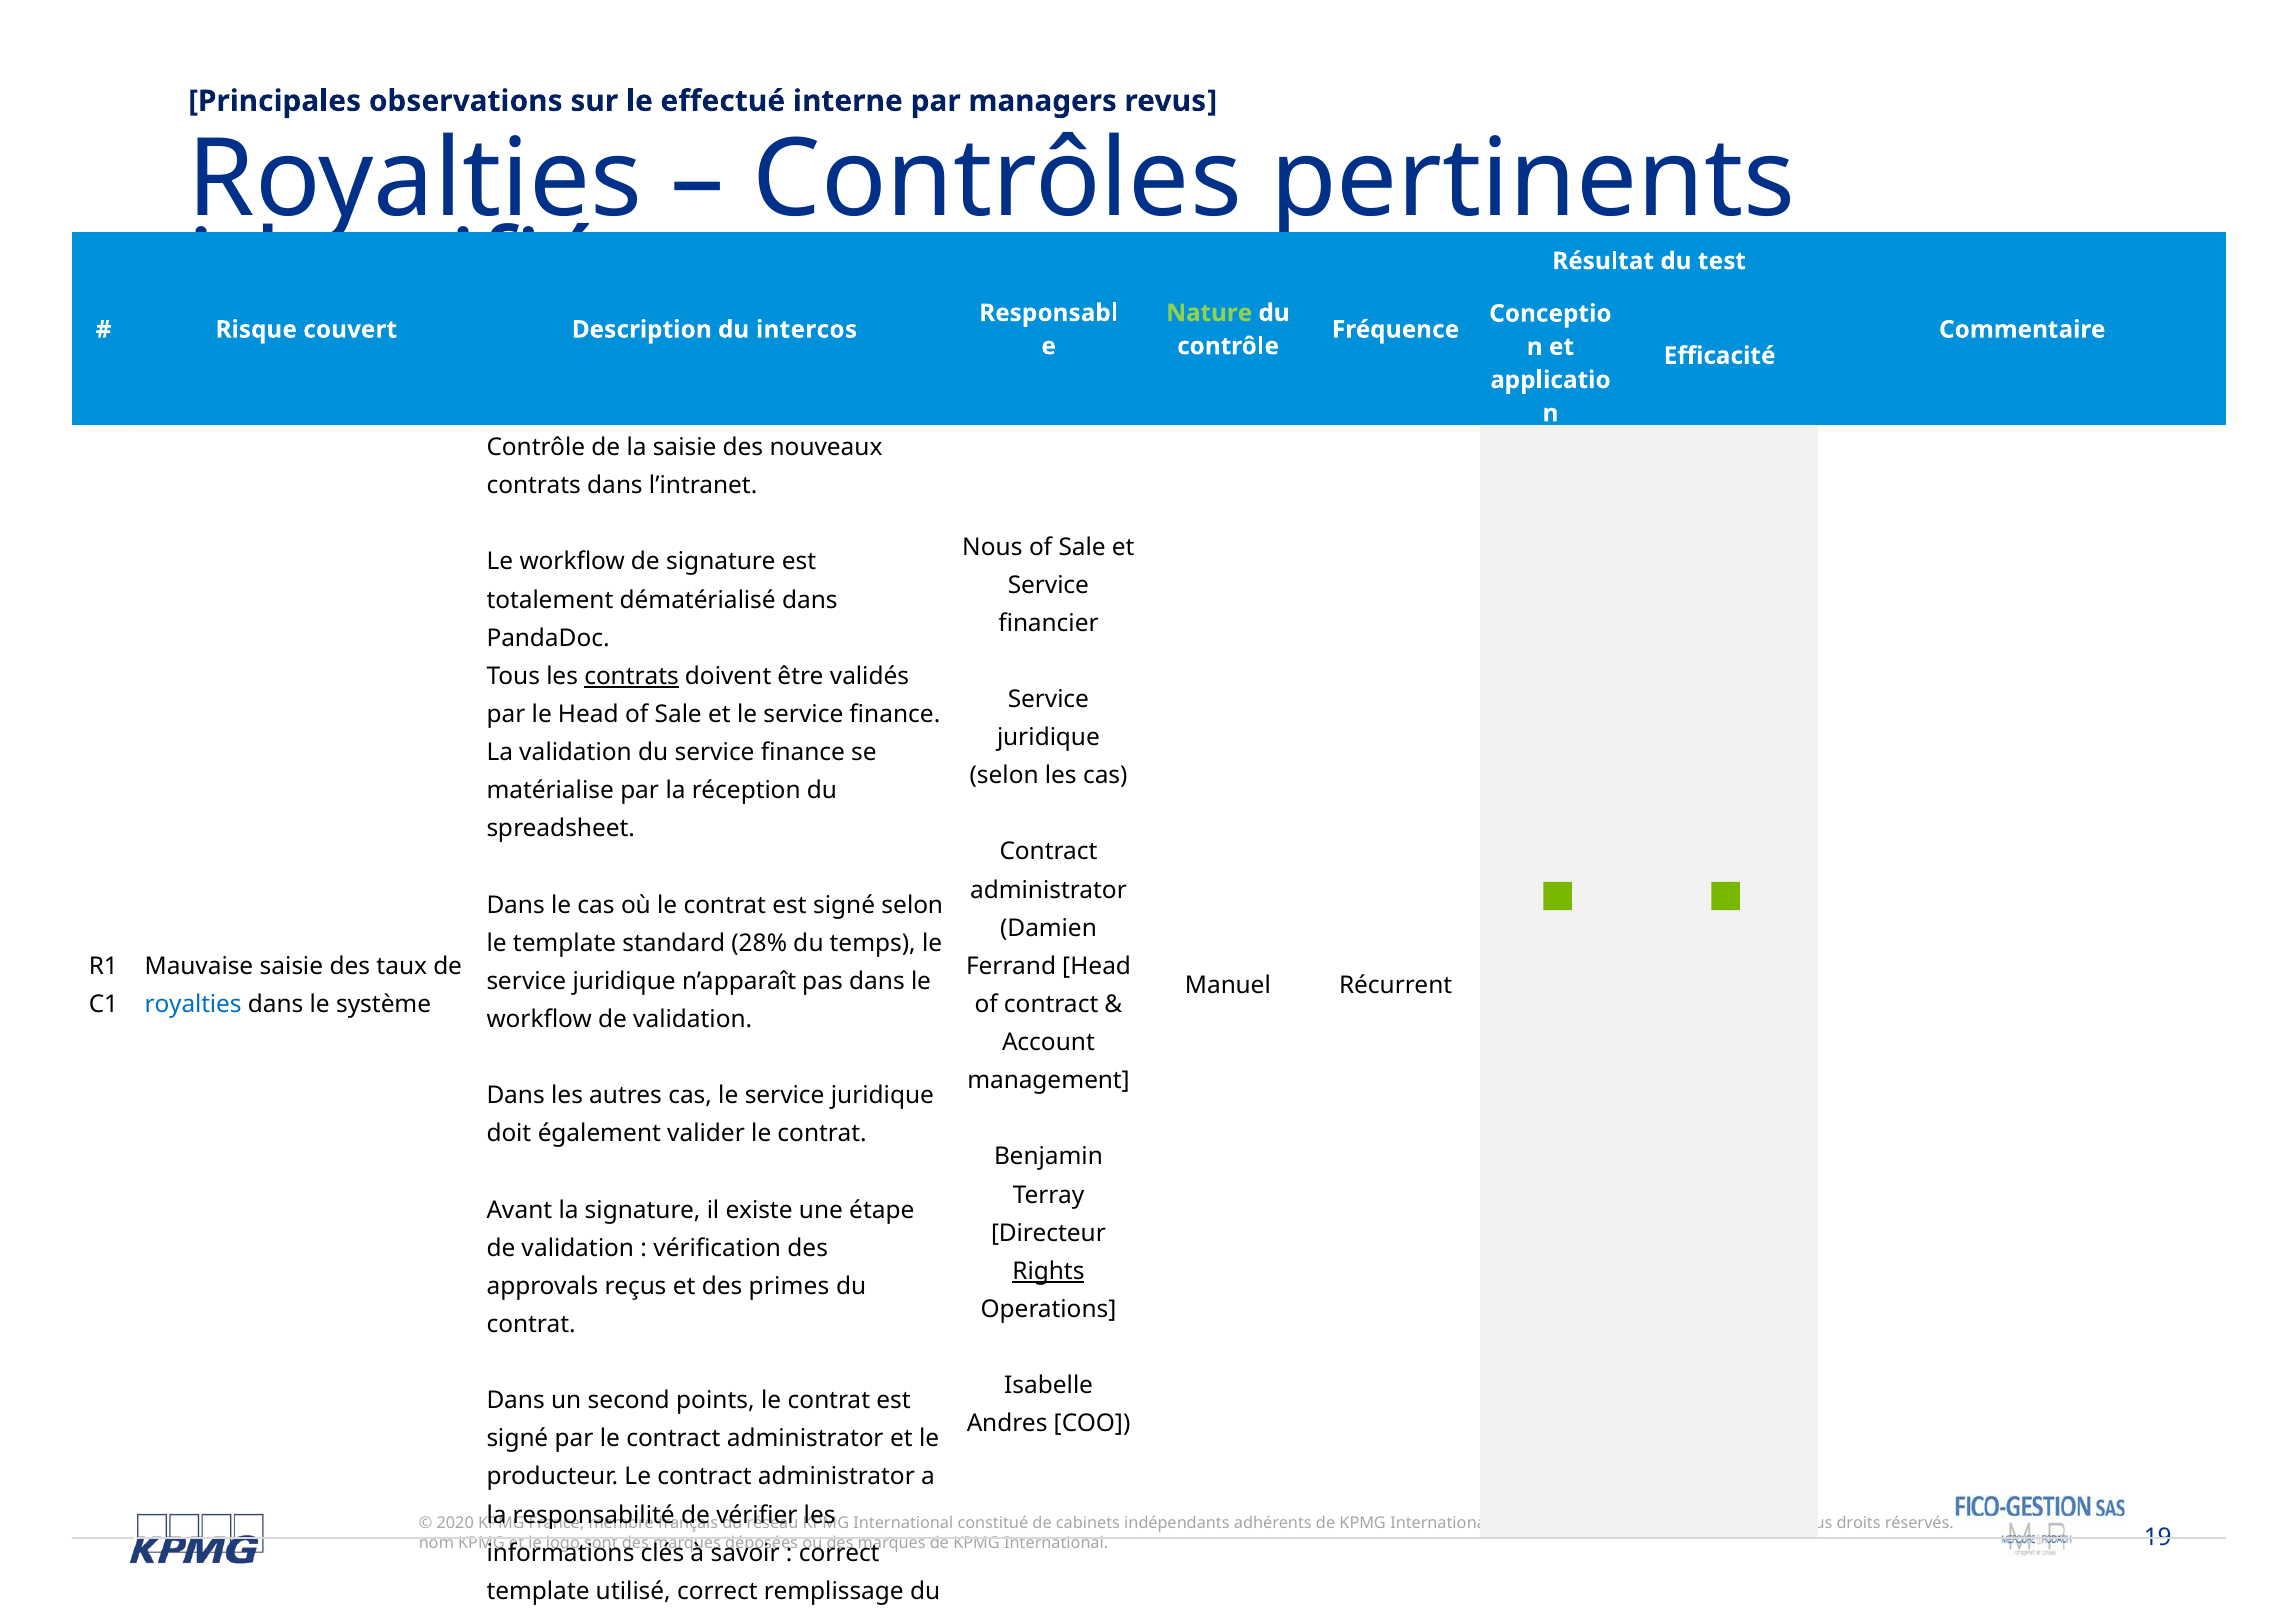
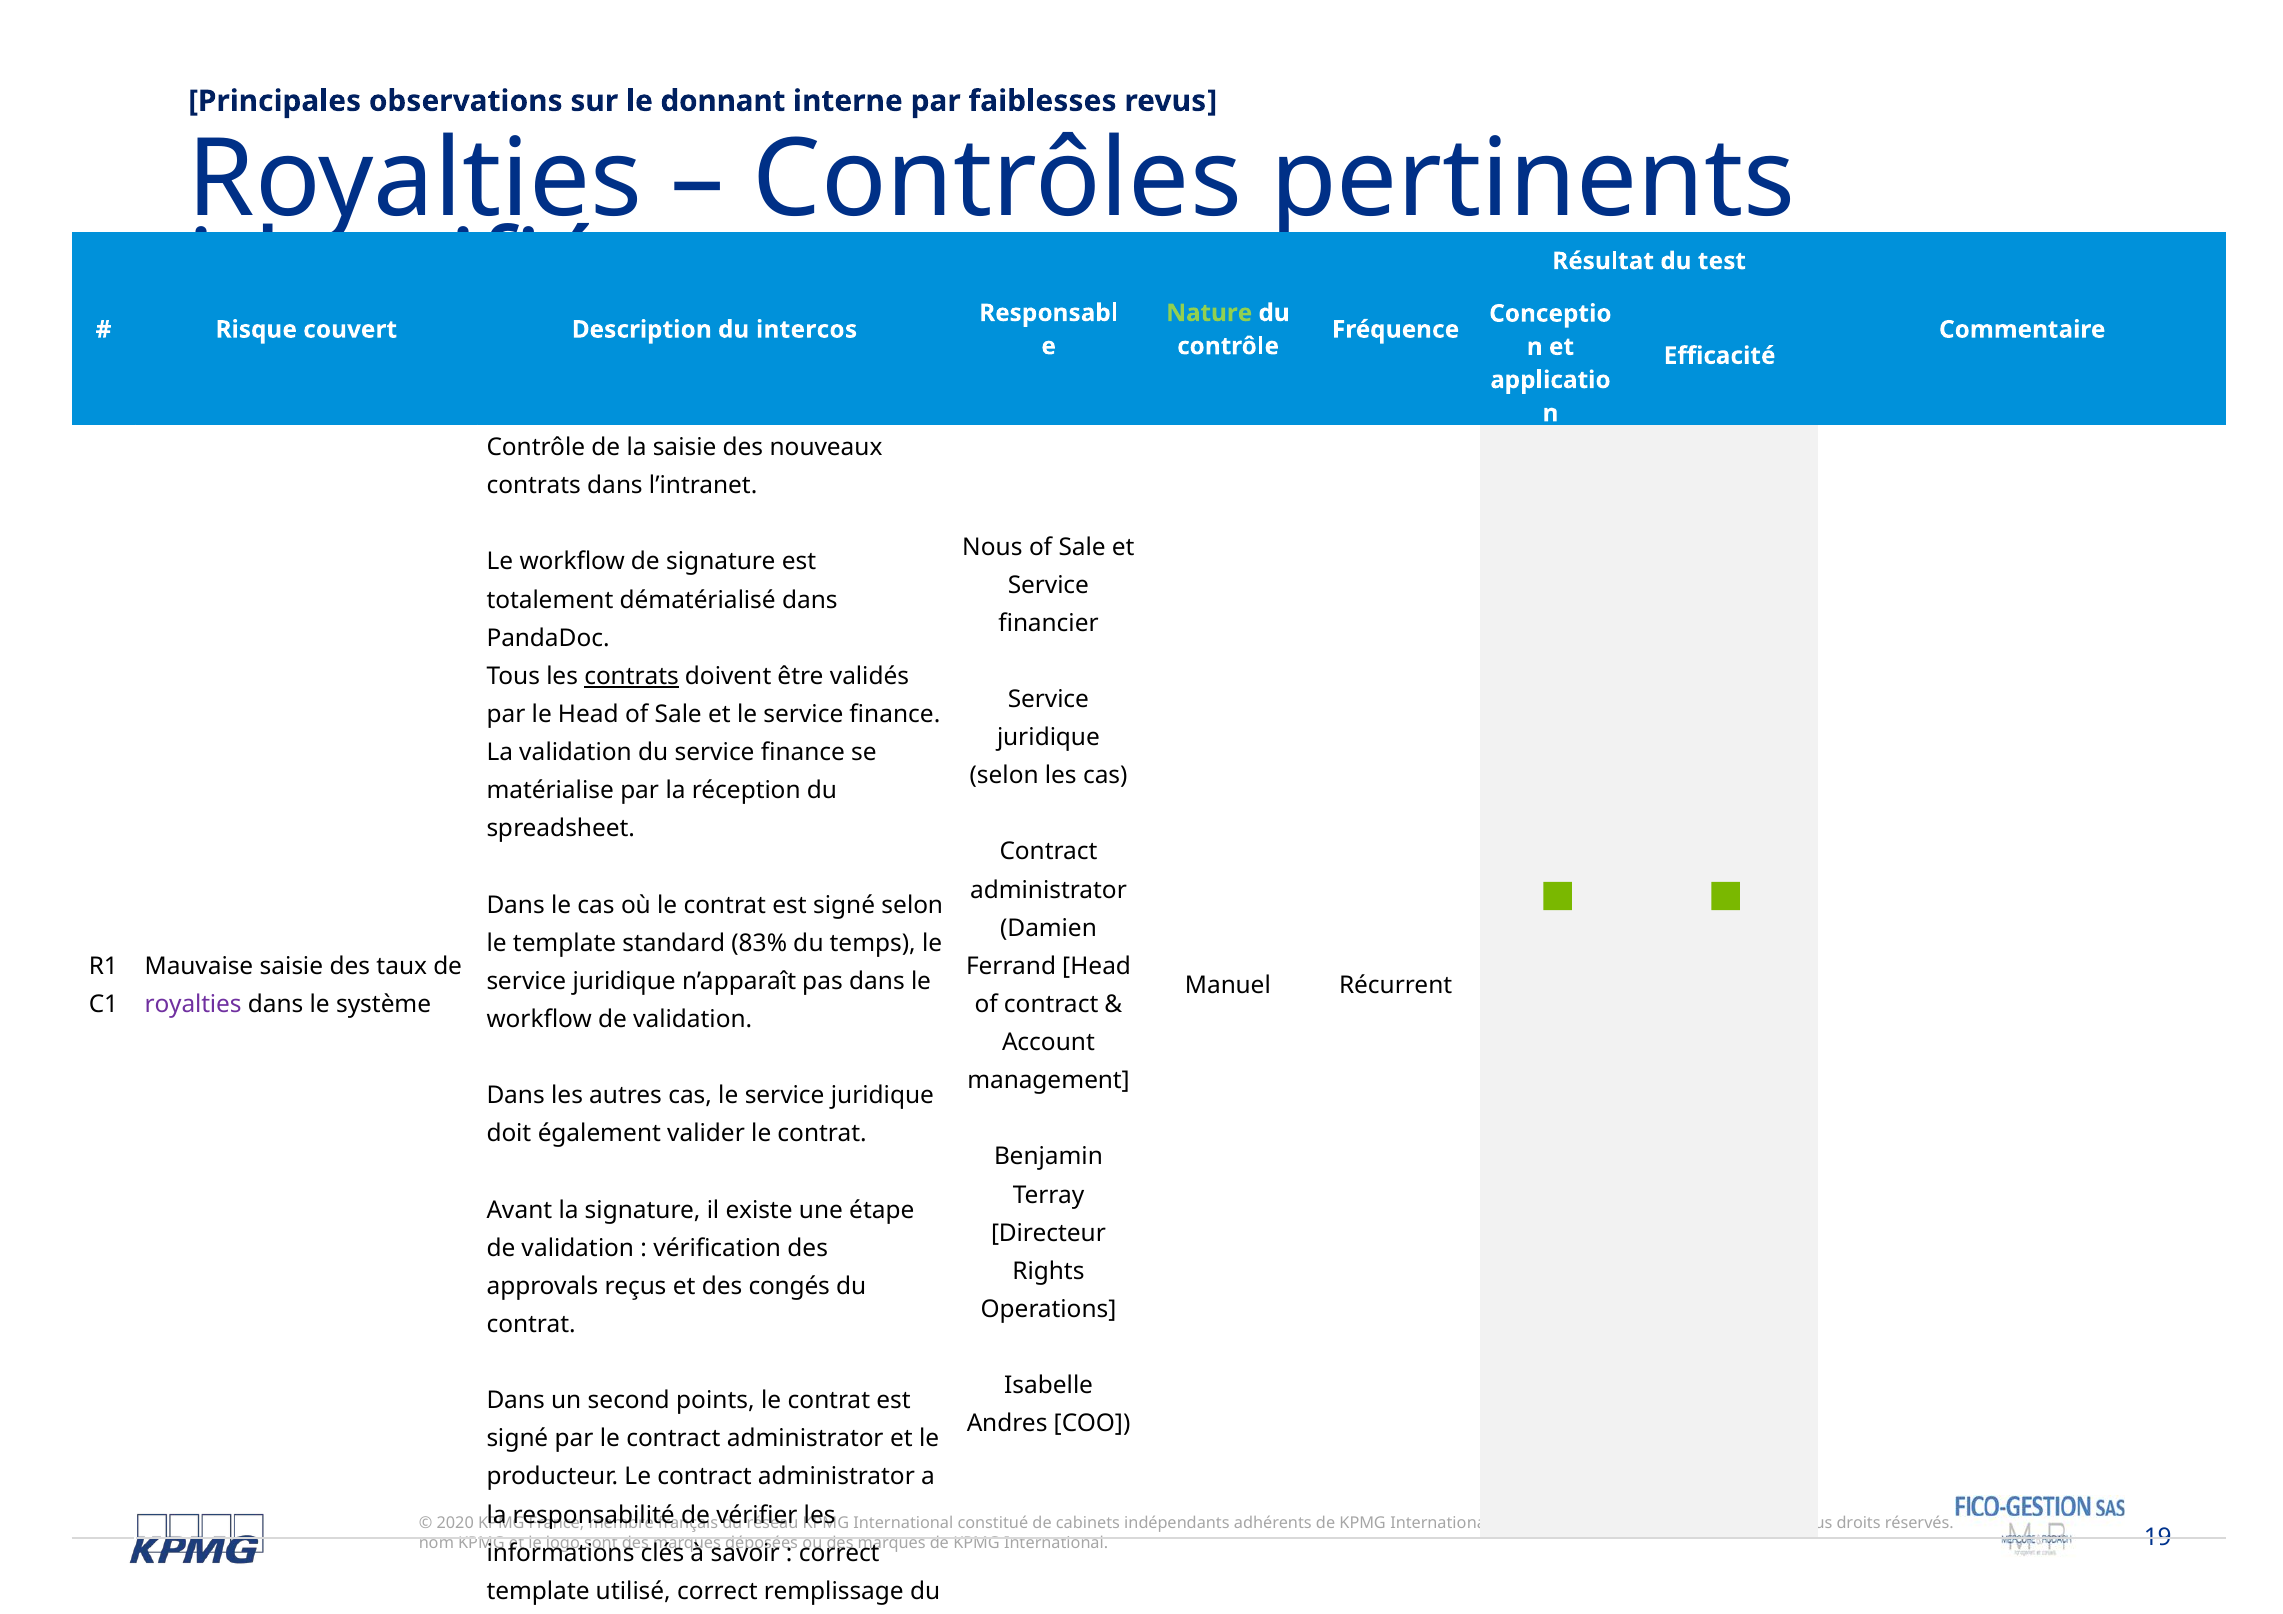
effectué: effectué -> donnant (723, 101)
managers: managers -> faiblesses (1042, 101)
28%: 28% -> 83% (759, 943)
royalties colour: blue -> purple (193, 1005)
Rights underline: present -> none (1048, 1271)
primes: primes -> congés (789, 1286)
